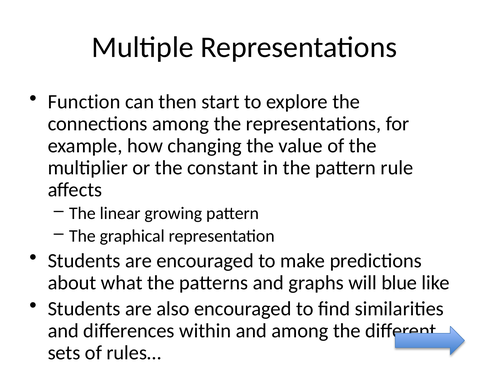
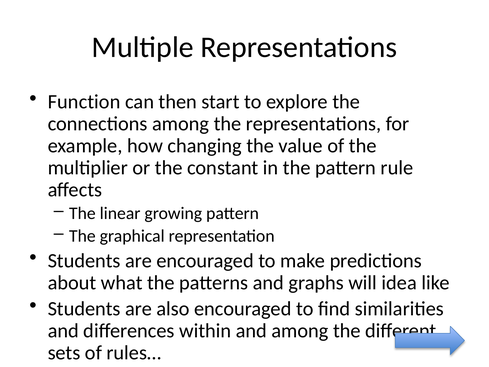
blue: blue -> idea (399, 283)
